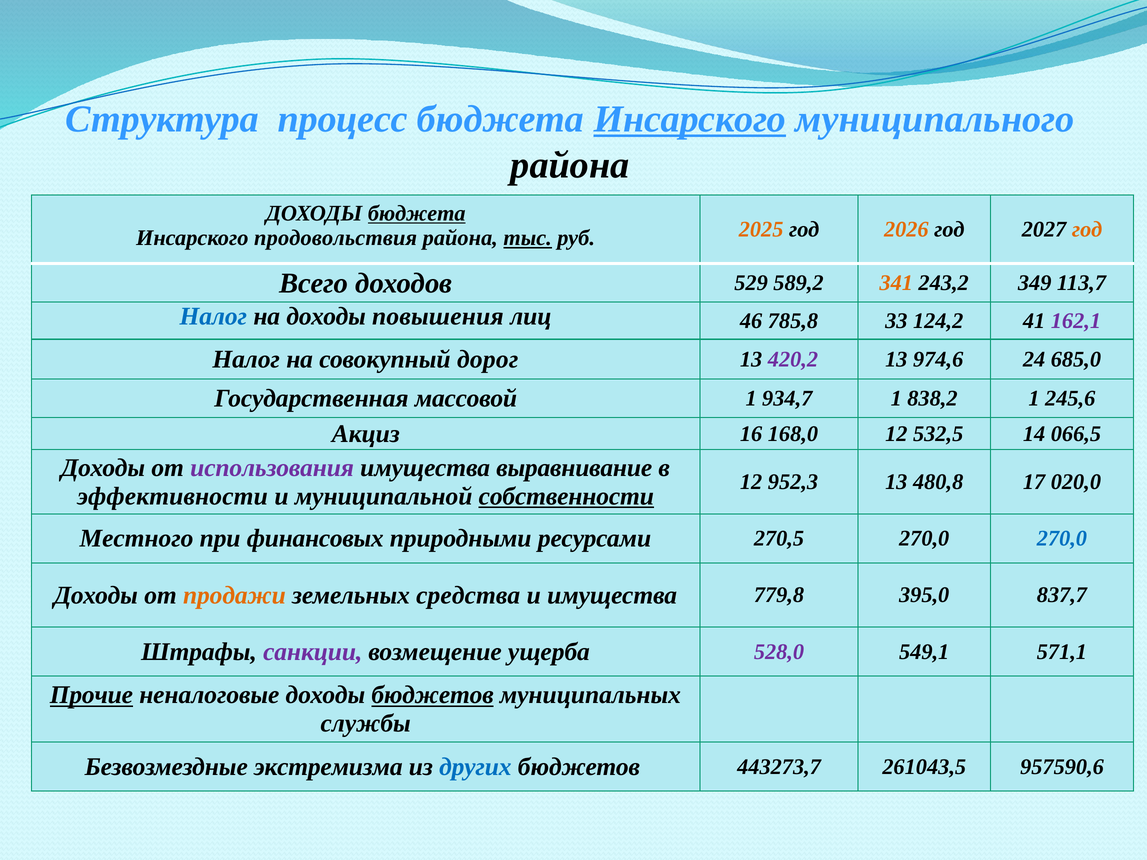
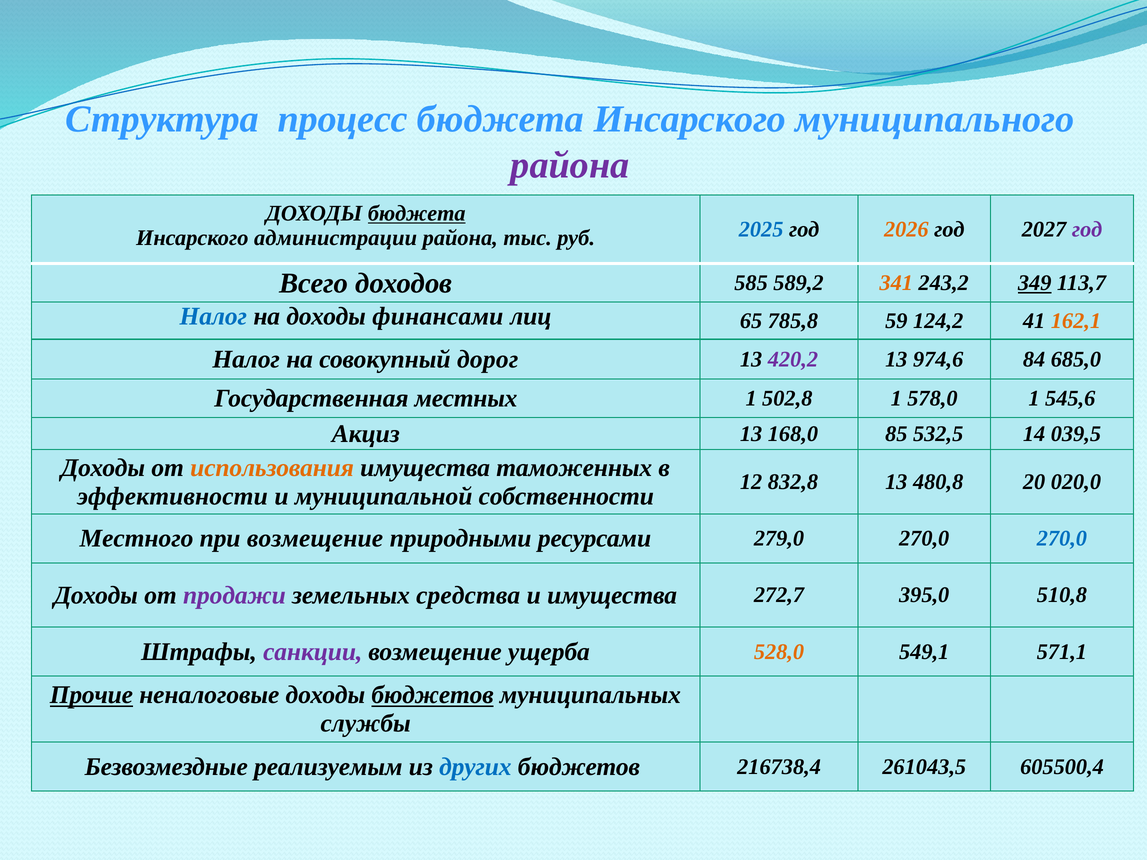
Инсарского underline: present -> none (690, 119)
района colour: black -> purple (570, 165)
продовольствия: продовольствия -> администрации (336, 238)
тыс underline: present -> none (528, 238)
2025 colour: orange -> blue (761, 230)
год colour: orange -> purple (1087, 230)
529: 529 -> 585 (751, 283)
349 underline: none -> present (1035, 283)
повышения: повышения -> финансами (438, 317)
46: 46 -> 65 (751, 321)
33: 33 -> 59 (896, 321)
162,1 colour: purple -> orange (1076, 321)
24: 24 -> 84 (1034, 359)
массовой: массовой -> местных (466, 399)
934,7: 934,7 -> 502,8 (787, 399)
838,2: 838,2 -> 578,0 (932, 399)
245,6: 245,6 -> 545,6 (1070, 399)
Акциз 16: 16 -> 13 (751, 434)
168,0 12: 12 -> 85 (896, 434)
066,5: 066,5 -> 039,5 (1076, 434)
использования colour: purple -> orange (272, 468)
выравнивание: выравнивание -> таможенных (574, 468)
952,3: 952,3 -> 832,8 (793, 482)
17: 17 -> 20 (1034, 482)
собственности underline: present -> none (566, 496)
при финансовых: финансовых -> возмещение (315, 539)
270,5: 270,5 -> 279,0 (779, 539)
продажи colour: orange -> purple (234, 595)
779,8: 779,8 -> 272,7 (779, 595)
837,7: 837,7 -> 510,8 (1062, 595)
528,0 colour: purple -> orange (779, 652)
экстремизма: экстремизма -> реализуемым (328, 767)
443273,7: 443273,7 -> 216738,4 (779, 767)
957590,6: 957590,6 -> 605500,4 (1062, 767)
